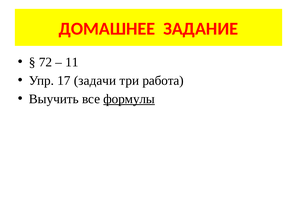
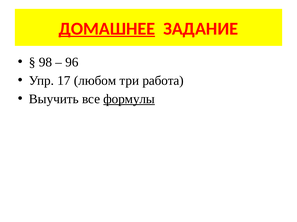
ДОМАШНЕЕ underline: none -> present (107, 29)
72: 72 -> 98 (45, 62)
11: 11 -> 96 (72, 62)
задачи: задачи -> любом (95, 81)
